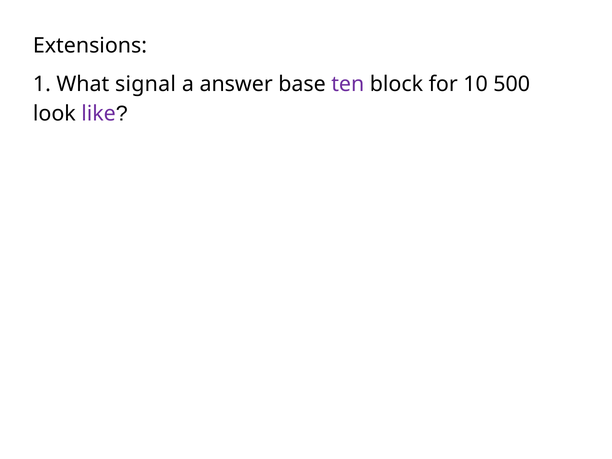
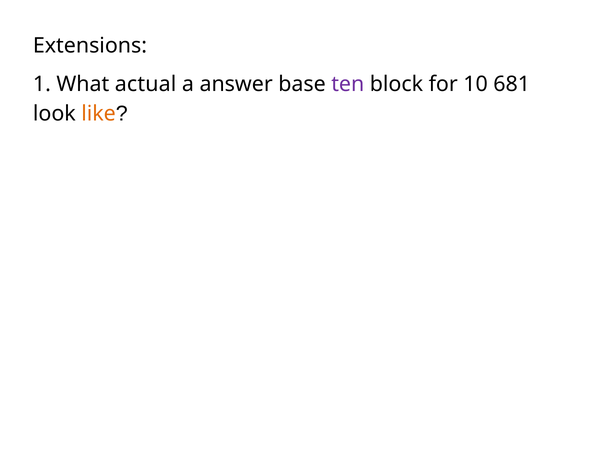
signal: signal -> actual (146, 84)
500: 500 -> 681 (512, 84)
like colour: purple -> orange (99, 114)
